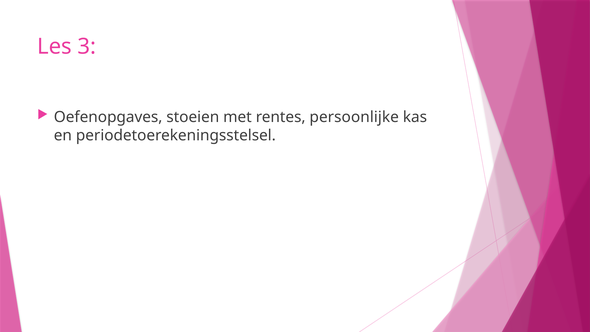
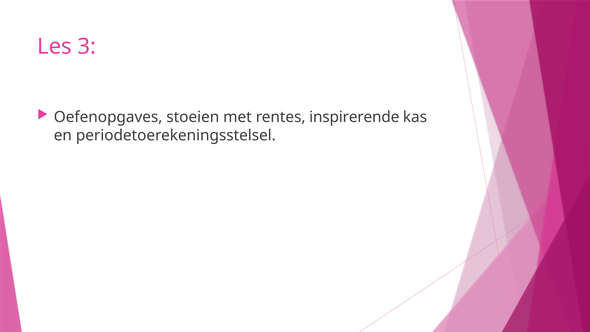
persoonlijke: persoonlijke -> inspirerende (354, 117)
